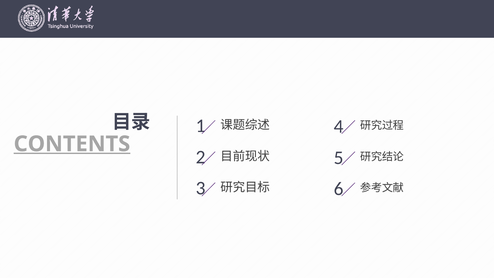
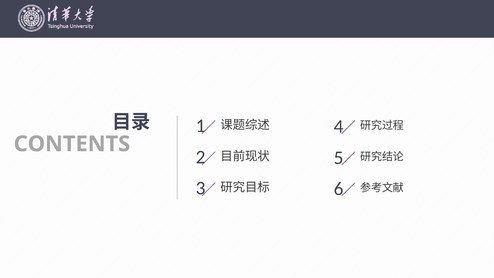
CONTENTS underline: present -> none (72, 144)
